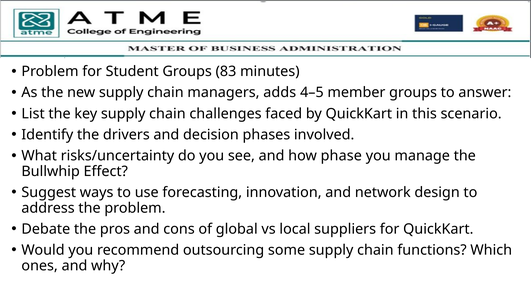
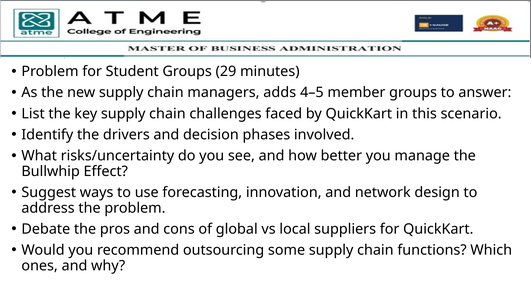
83: 83 -> 29 (226, 71)
phase: phase -> better (341, 156)
